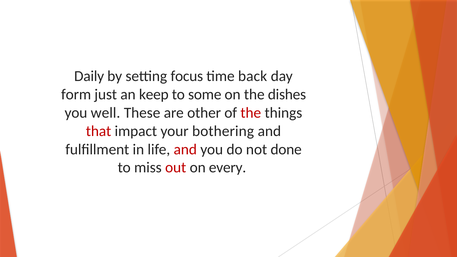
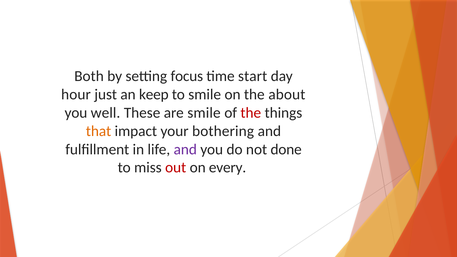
Daily: Daily -> Both (89, 76)
back: back -> start (253, 76)
form: form -> hour (76, 95)
to some: some -> smile (205, 95)
dishes: dishes -> about (287, 95)
are other: other -> smile (204, 113)
that colour: red -> orange (99, 131)
and colour: red -> purple (185, 149)
